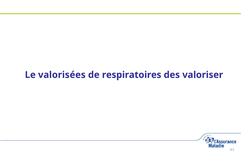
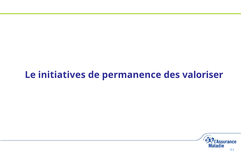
valorisées: valorisées -> initiatives (62, 75)
respiratoires: respiratoires -> permanence (132, 75)
